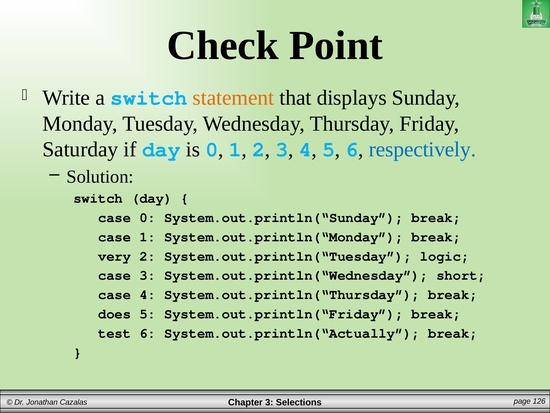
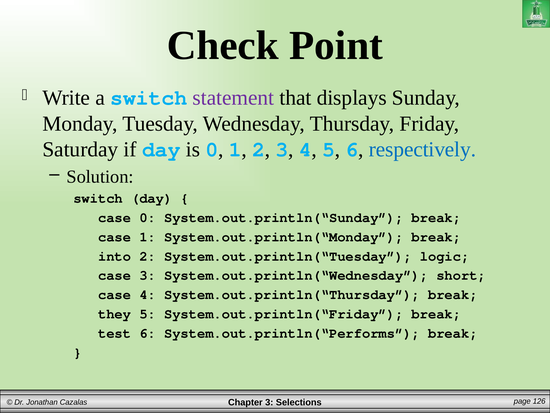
statement colour: orange -> purple (233, 98)
very: very -> into (115, 256)
does: does -> they (115, 314)
System.out.println(“Actually: System.out.println(“Actually -> System.out.println(“Performs (292, 333)
